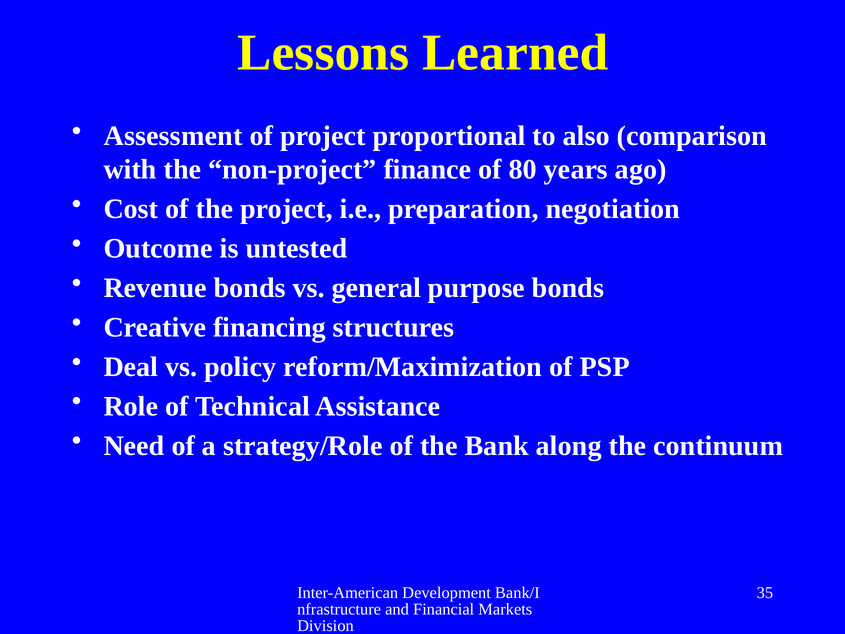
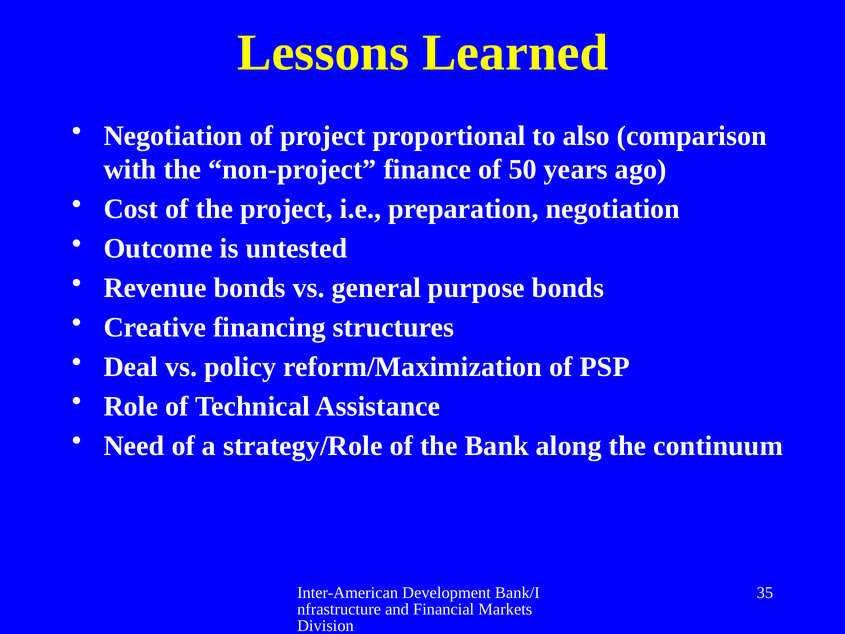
Assessment: Assessment -> Negotiation (173, 136)
80: 80 -> 50 (523, 170)
